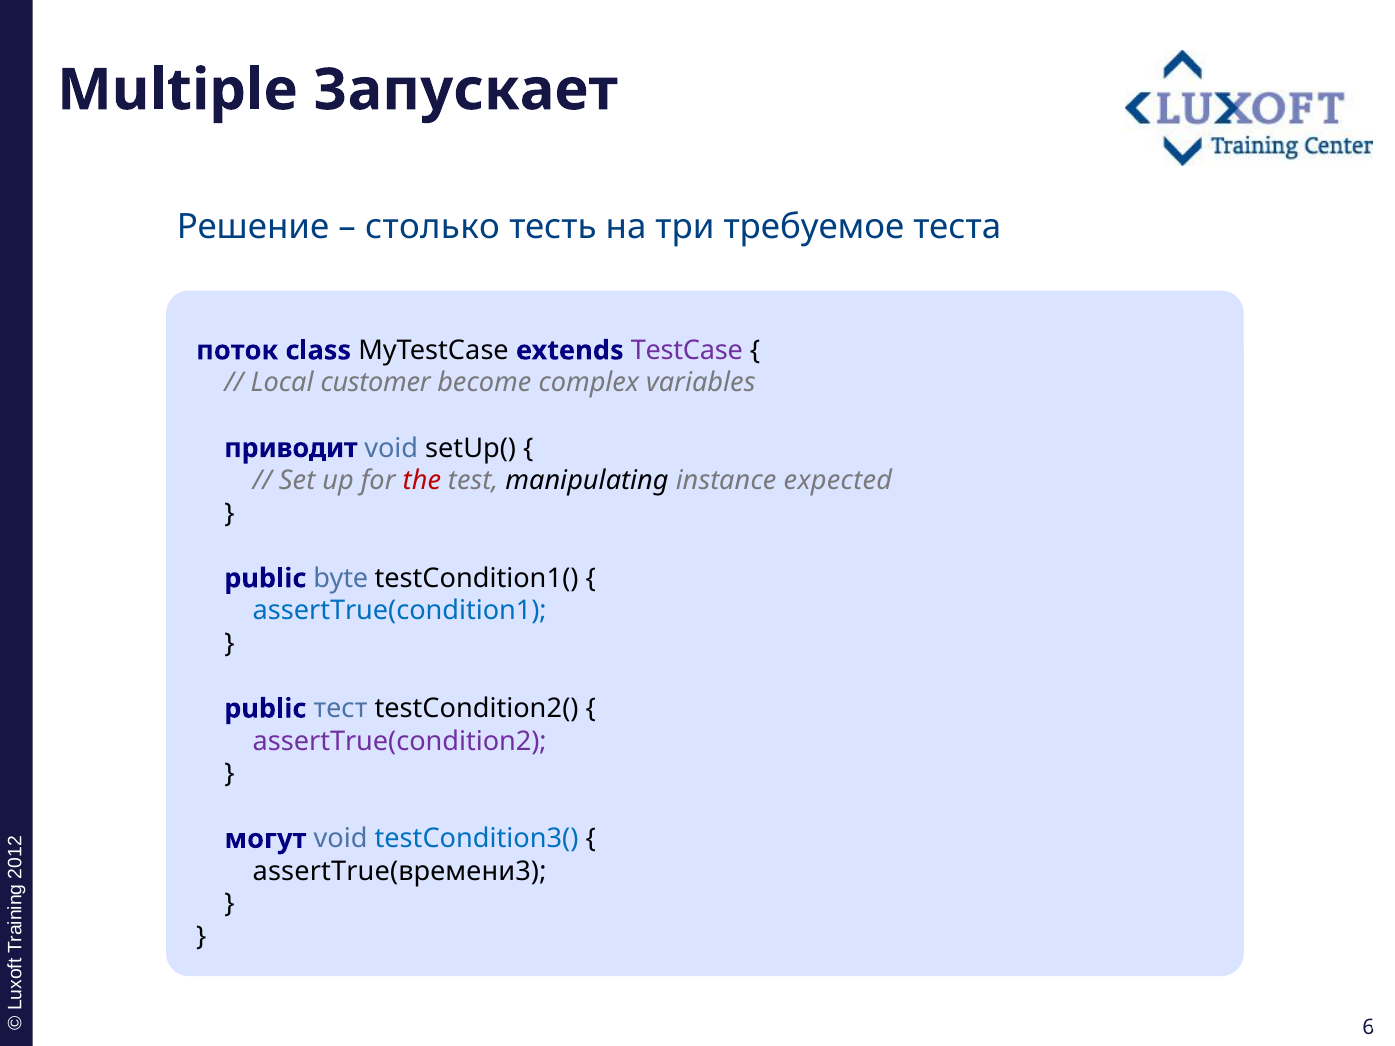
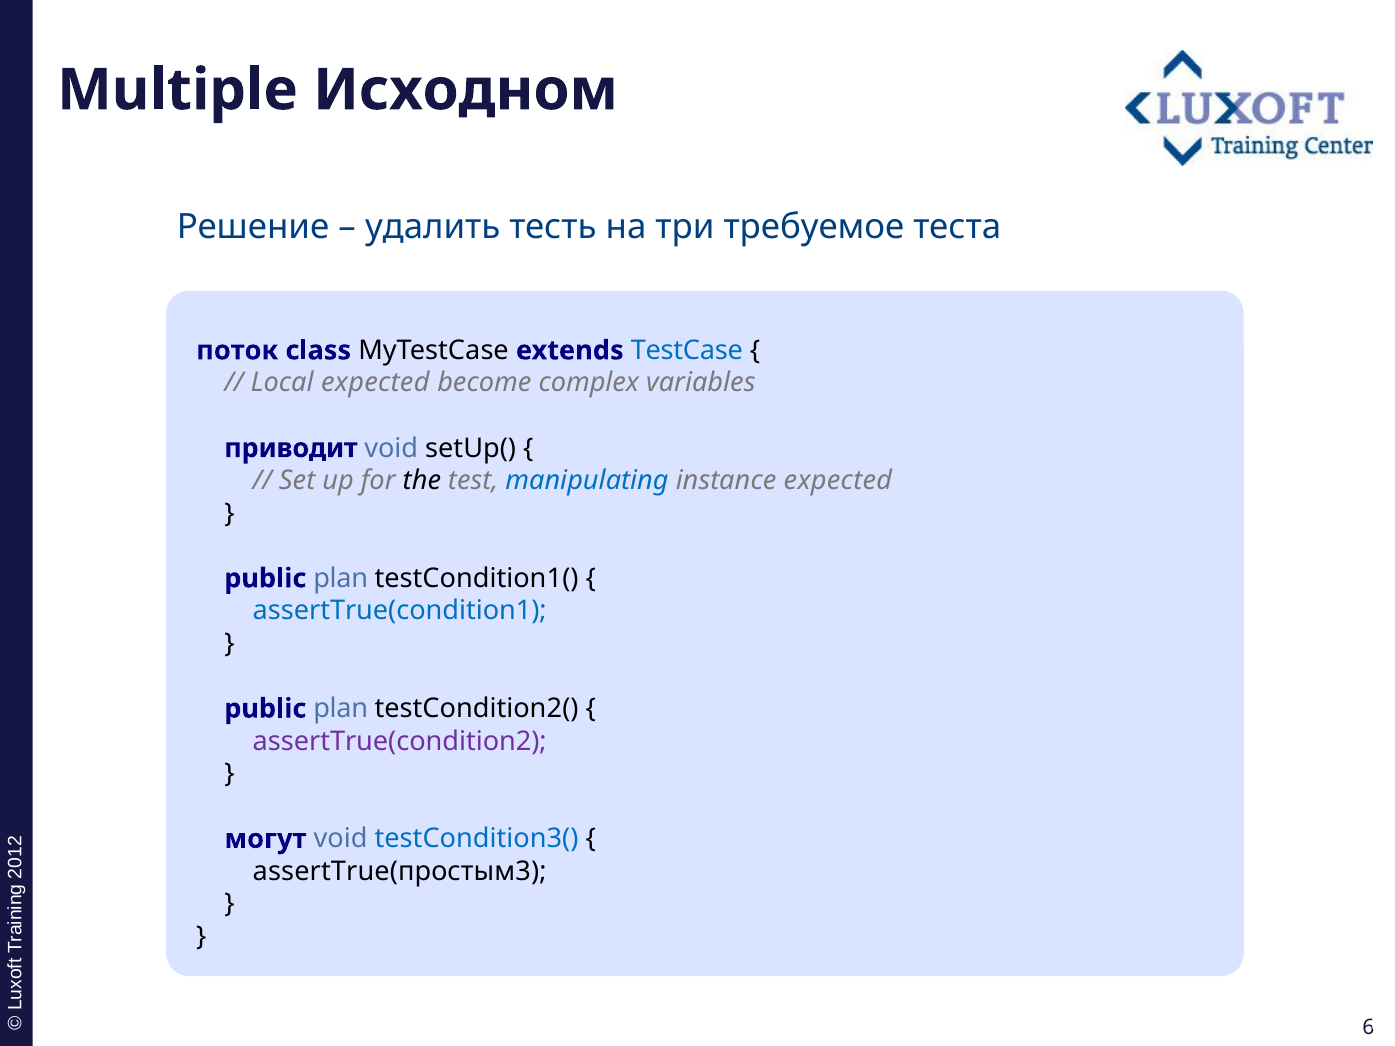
Запускает: Запускает -> Исходном (466, 90)
столько: столько -> удалить (433, 227)
TestCase colour: purple -> blue (687, 351)
Local customer: customer -> expected (375, 383)
the colour: red -> black (422, 481)
manipulating colour: black -> blue (587, 481)
byte: byte -> plan (341, 579)
тест: тест -> plan (341, 709)
assertTrue(времени3: assertTrue(времени3 -> assertTrue(простым3 (400, 872)
